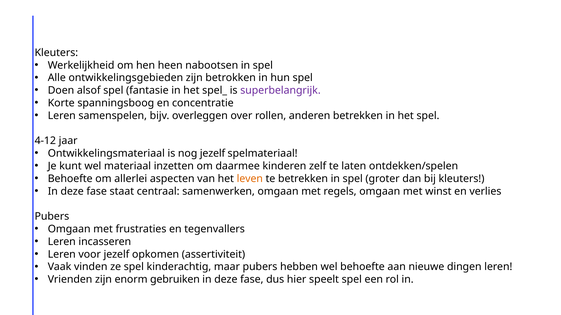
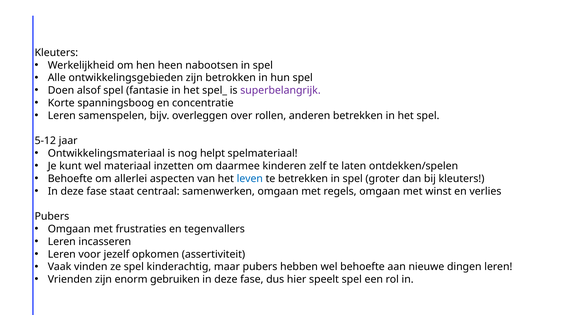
4-12: 4-12 -> 5-12 (45, 141)
nog jezelf: jezelf -> helpt (213, 154)
leven colour: orange -> blue (250, 179)
